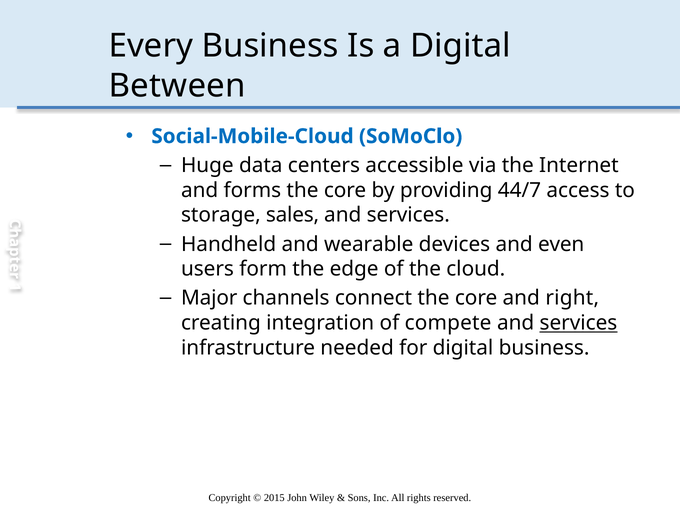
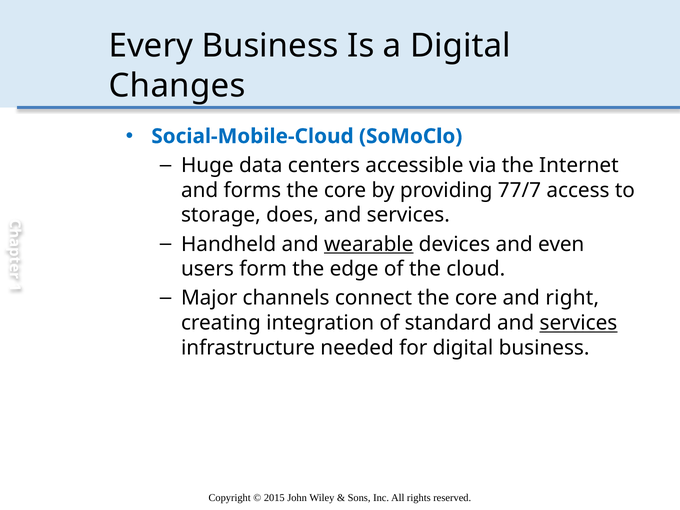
Between: Between -> Changes (177, 86)
44/7: 44/7 -> 77/7 (519, 190)
sales: sales -> does (292, 215)
wearable underline: none -> present (369, 244)
compete: compete -> standard (448, 323)
